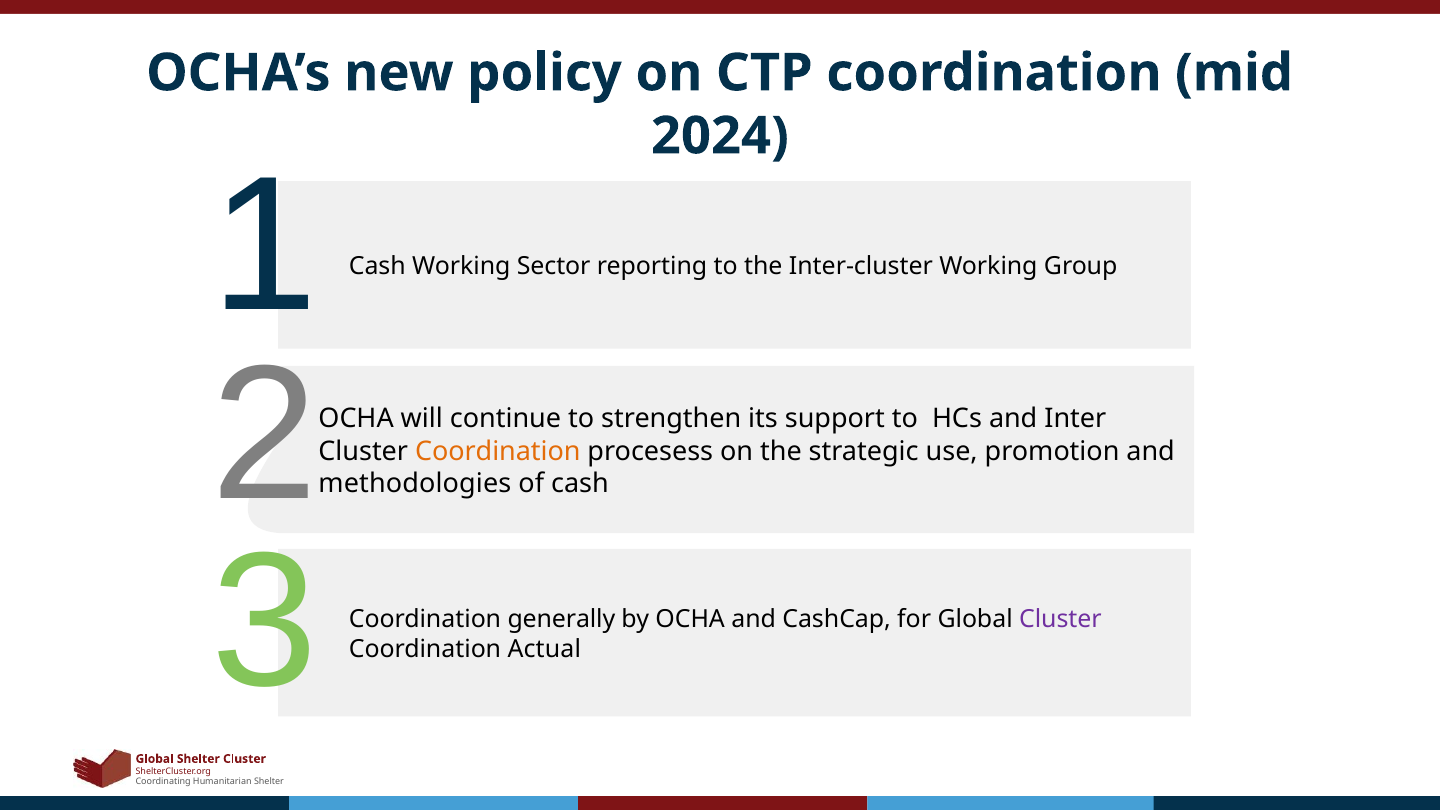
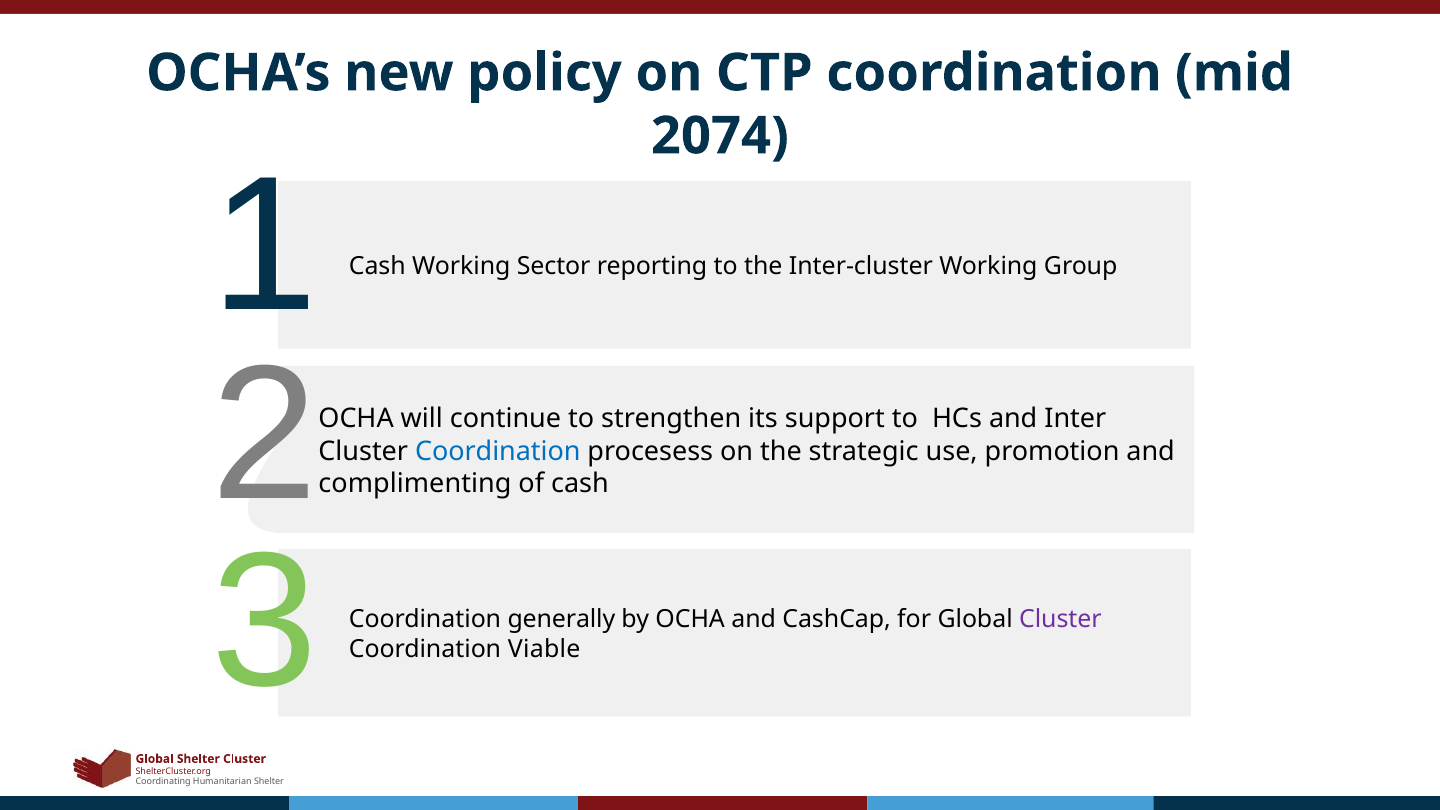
2024: 2024 -> 2074 (720, 136)
Coordination colour: orange -> blue (498, 451)
methodologies: methodologies -> complimenting (415, 484)
Actual: Actual -> Viable (544, 649)
